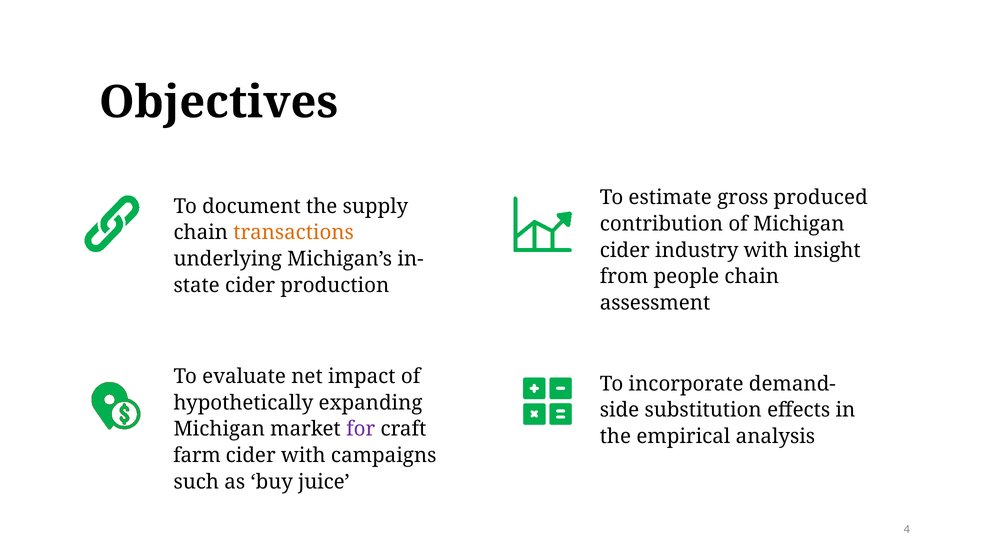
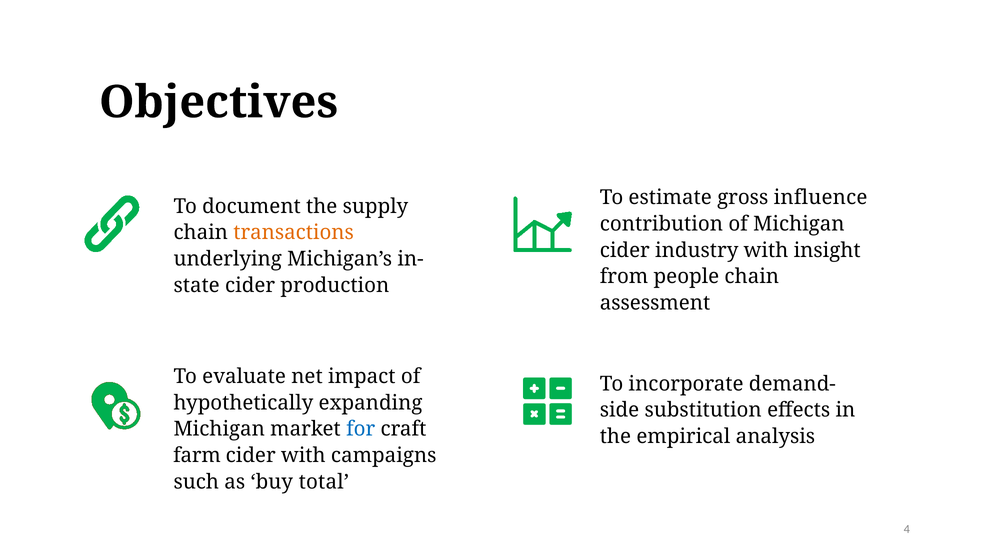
produced: produced -> influence (821, 198)
for colour: purple -> blue (361, 429)
juice: juice -> total (324, 482)
